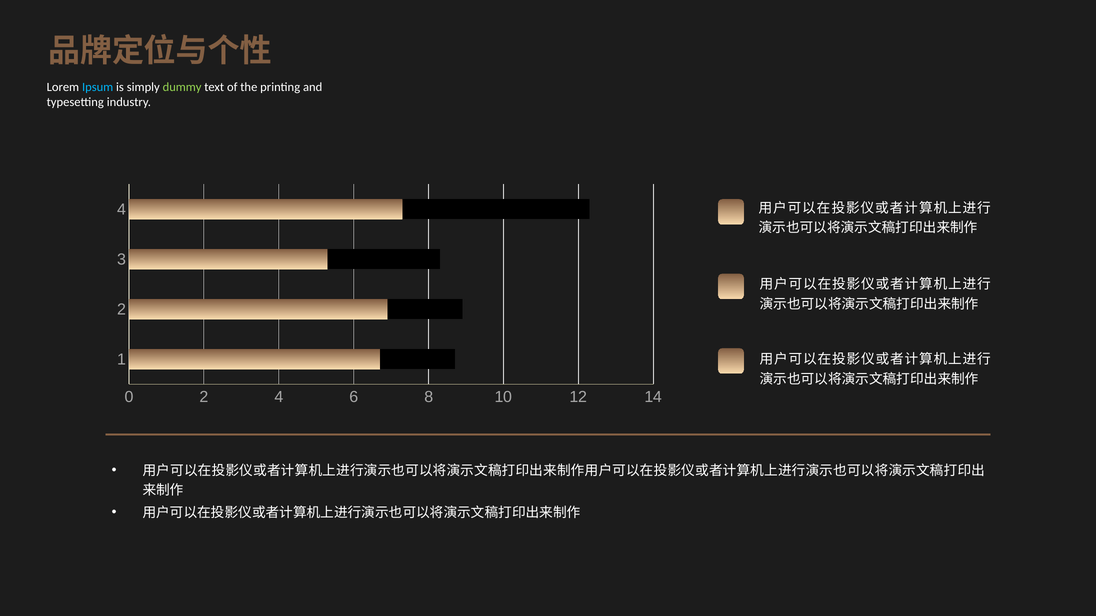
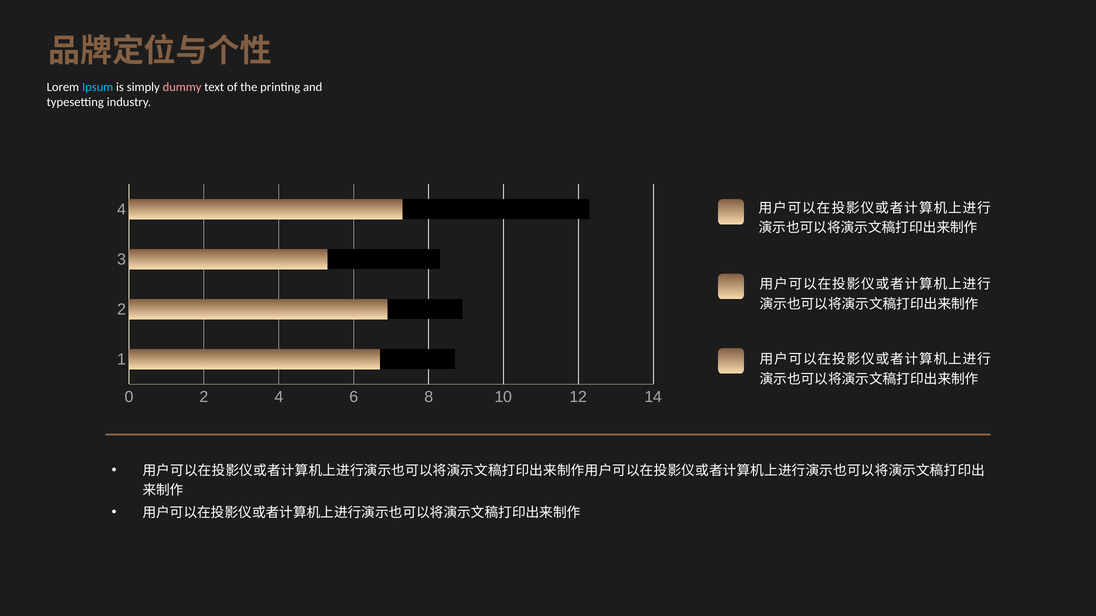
dummy colour: light green -> pink (182, 87)
